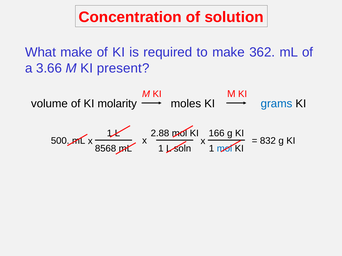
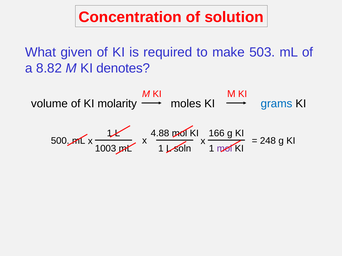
What make: make -> given (76, 52)
362: 362 -> 503 (262, 52)
3.66: 3.66 -> 8.82 (49, 68)
present: present -> denotes (123, 68)
2.88: 2.88 -> 4.88 (160, 133)
832: 832 -> 248 (268, 141)
8568: 8568 -> 1003 (106, 149)
mol colour: blue -> purple (224, 149)
